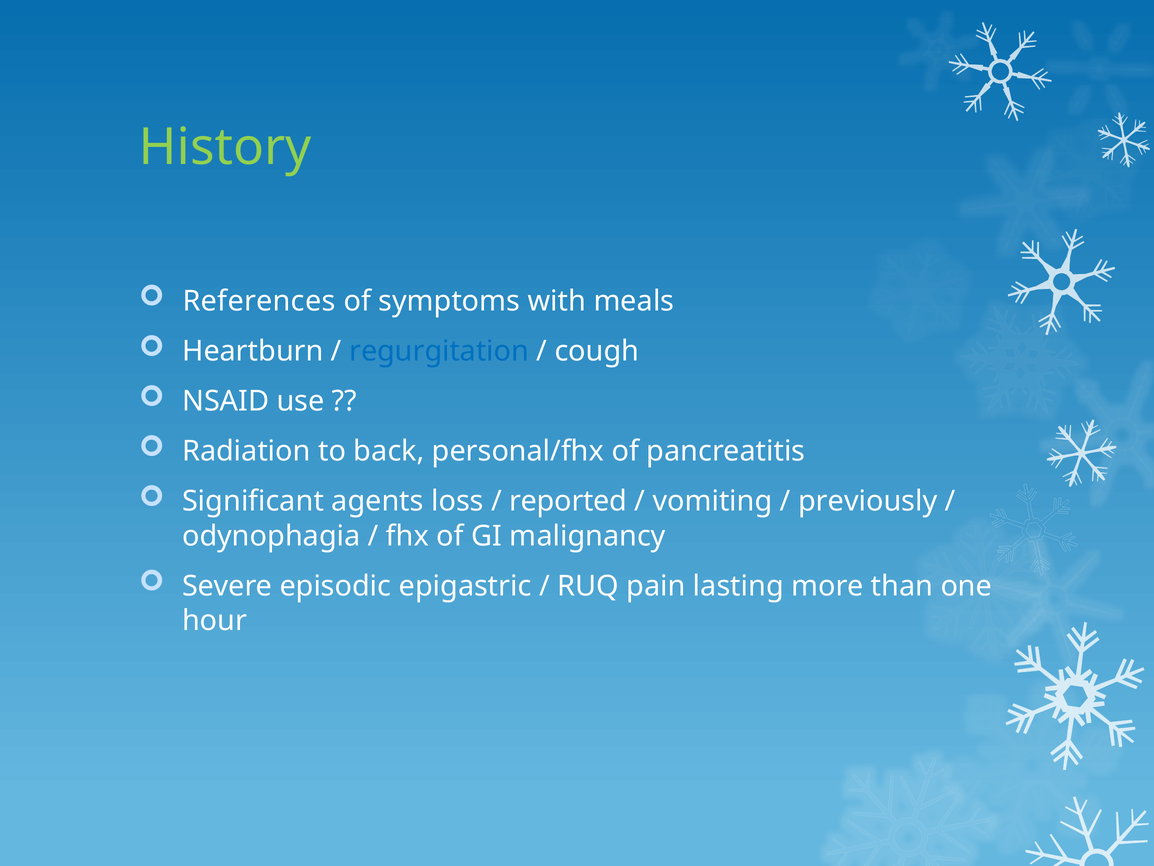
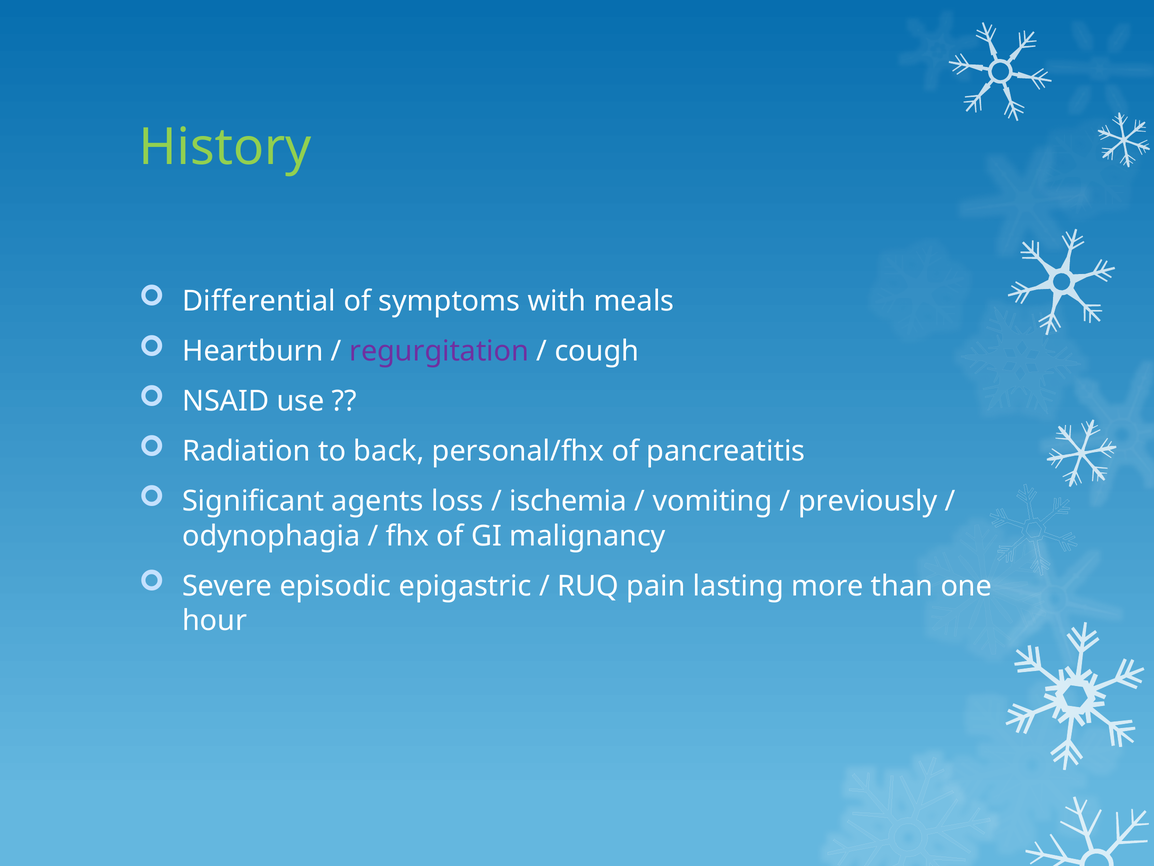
References: References -> Differential (259, 301)
regurgitation colour: blue -> purple (439, 351)
reported: reported -> ischemia (568, 501)
